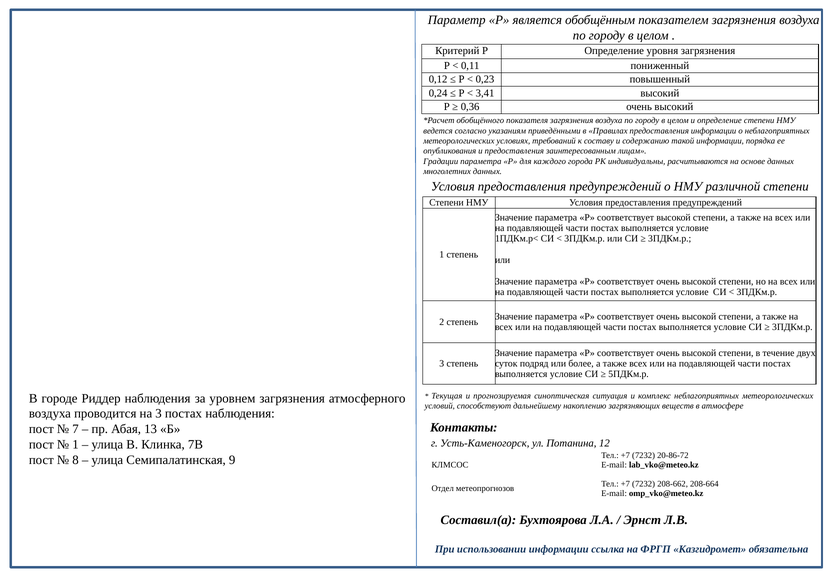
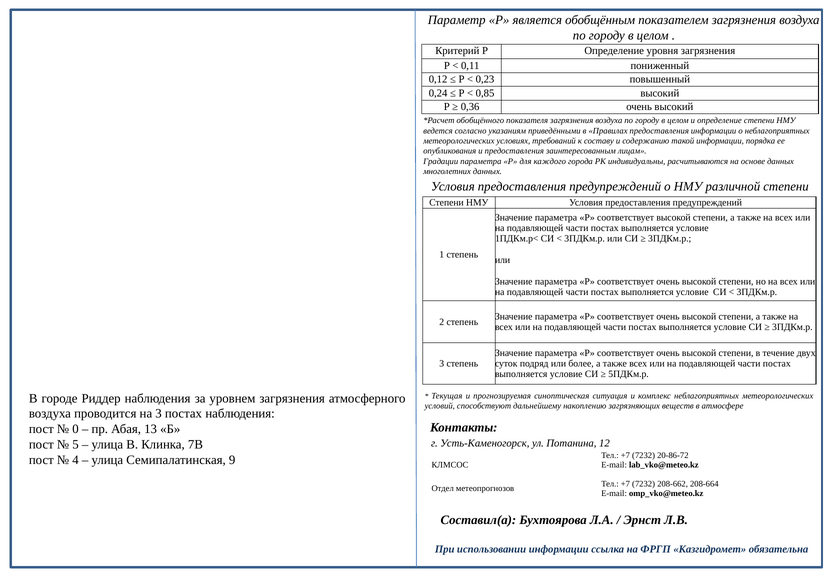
3,41: 3,41 -> 0,85 (485, 93)
7: 7 -> 0 (76, 429)
1: 1 -> 5 (76, 444)
8: 8 -> 4 (76, 460)
